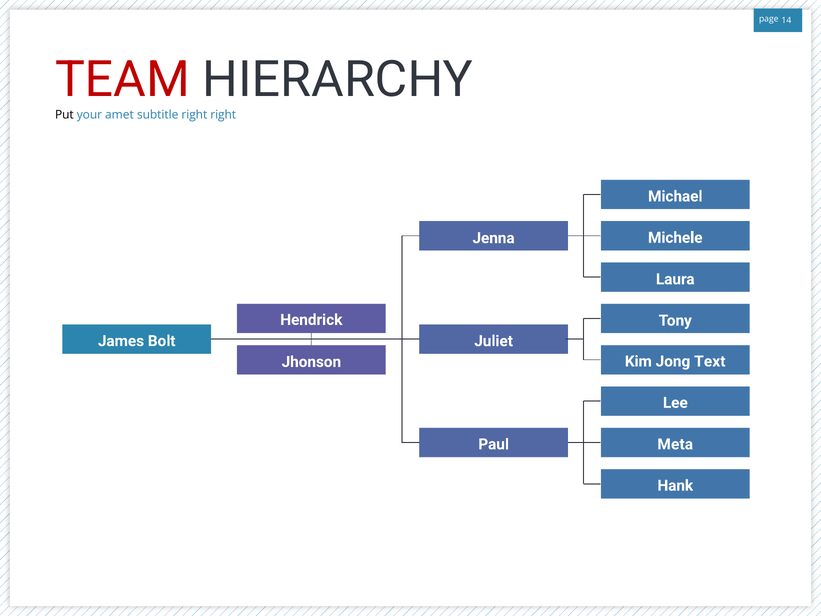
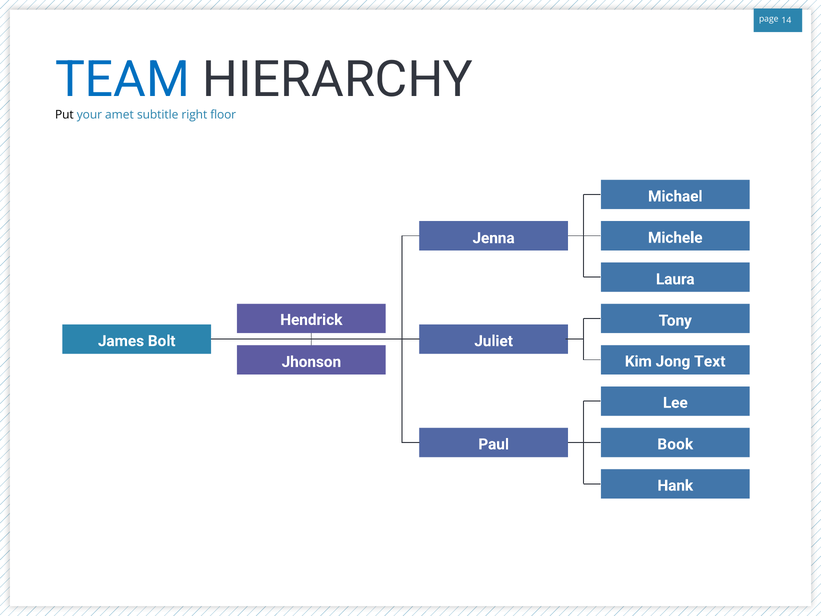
TEAM colour: red -> blue (123, 79)
right right: right -> floor (223, 115)
Meta: Meta -> Book (675, 444)
